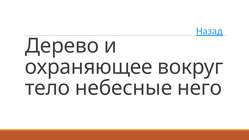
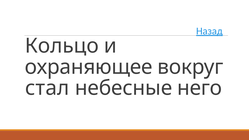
Дерево: Дерево -> Кольцо (62, 46)
тело: тело -> стал (47, 88)
